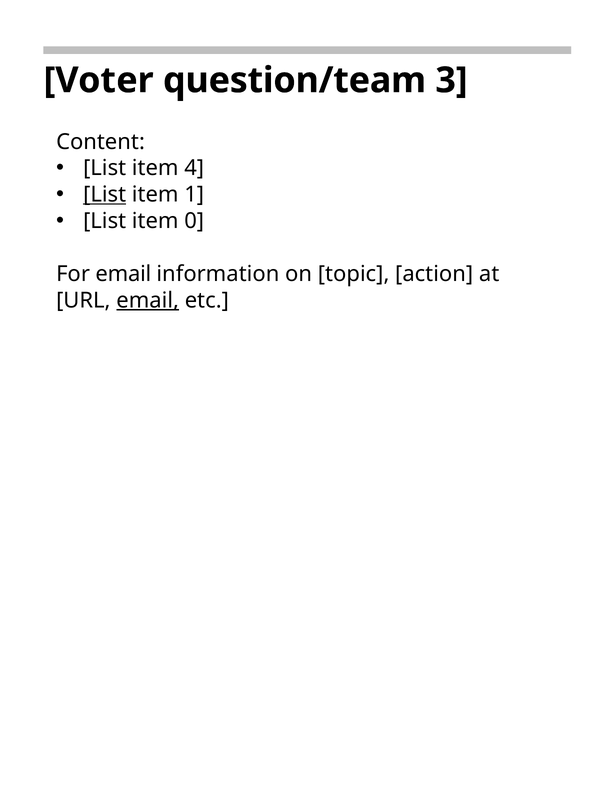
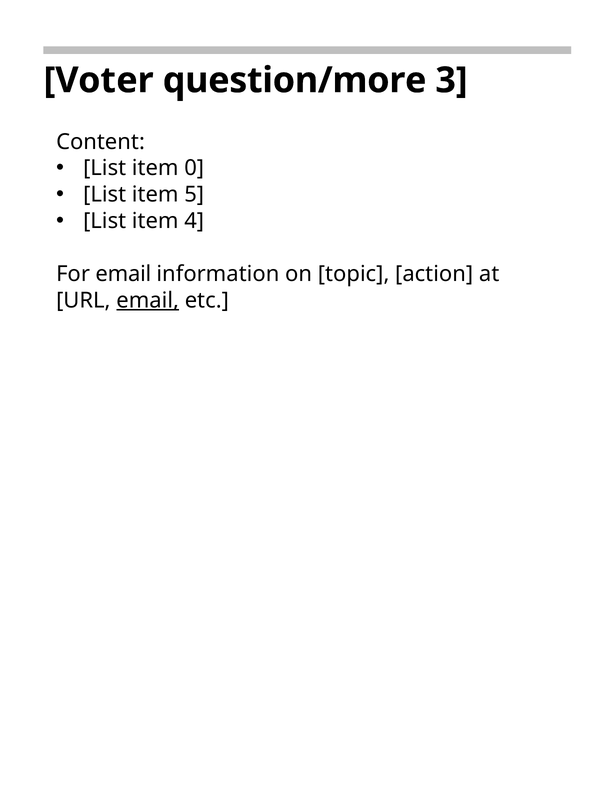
question/team: question/team -> question/more (295, 80)
4: 4 -> 0 (194, 168)
List underline: present -> none (105, 195)
1: 1 -> 5 (194, 195)
0: 0 -> 4 (194, 221)
